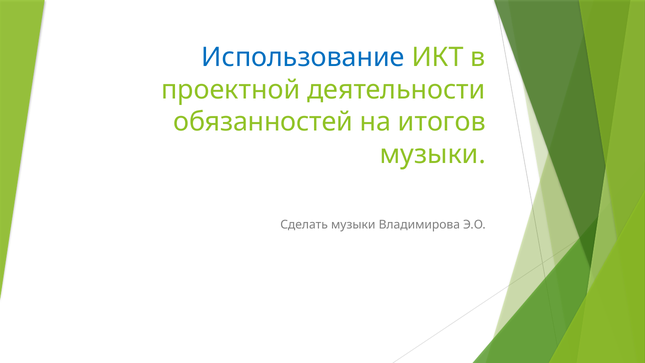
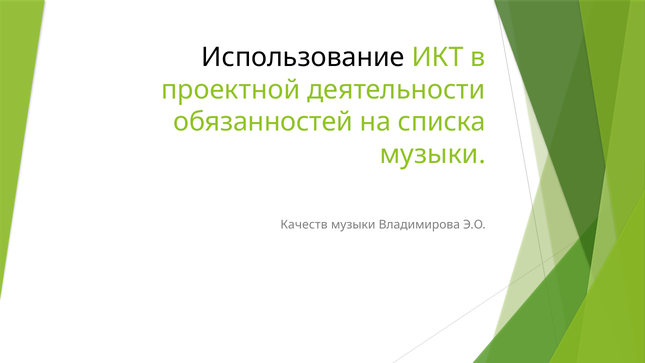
Использование colour: blue -> black (303, 57)
итогов: итогов -> списка (442, 122)
Сделать: Сделать -> Качеств (304, 225)
